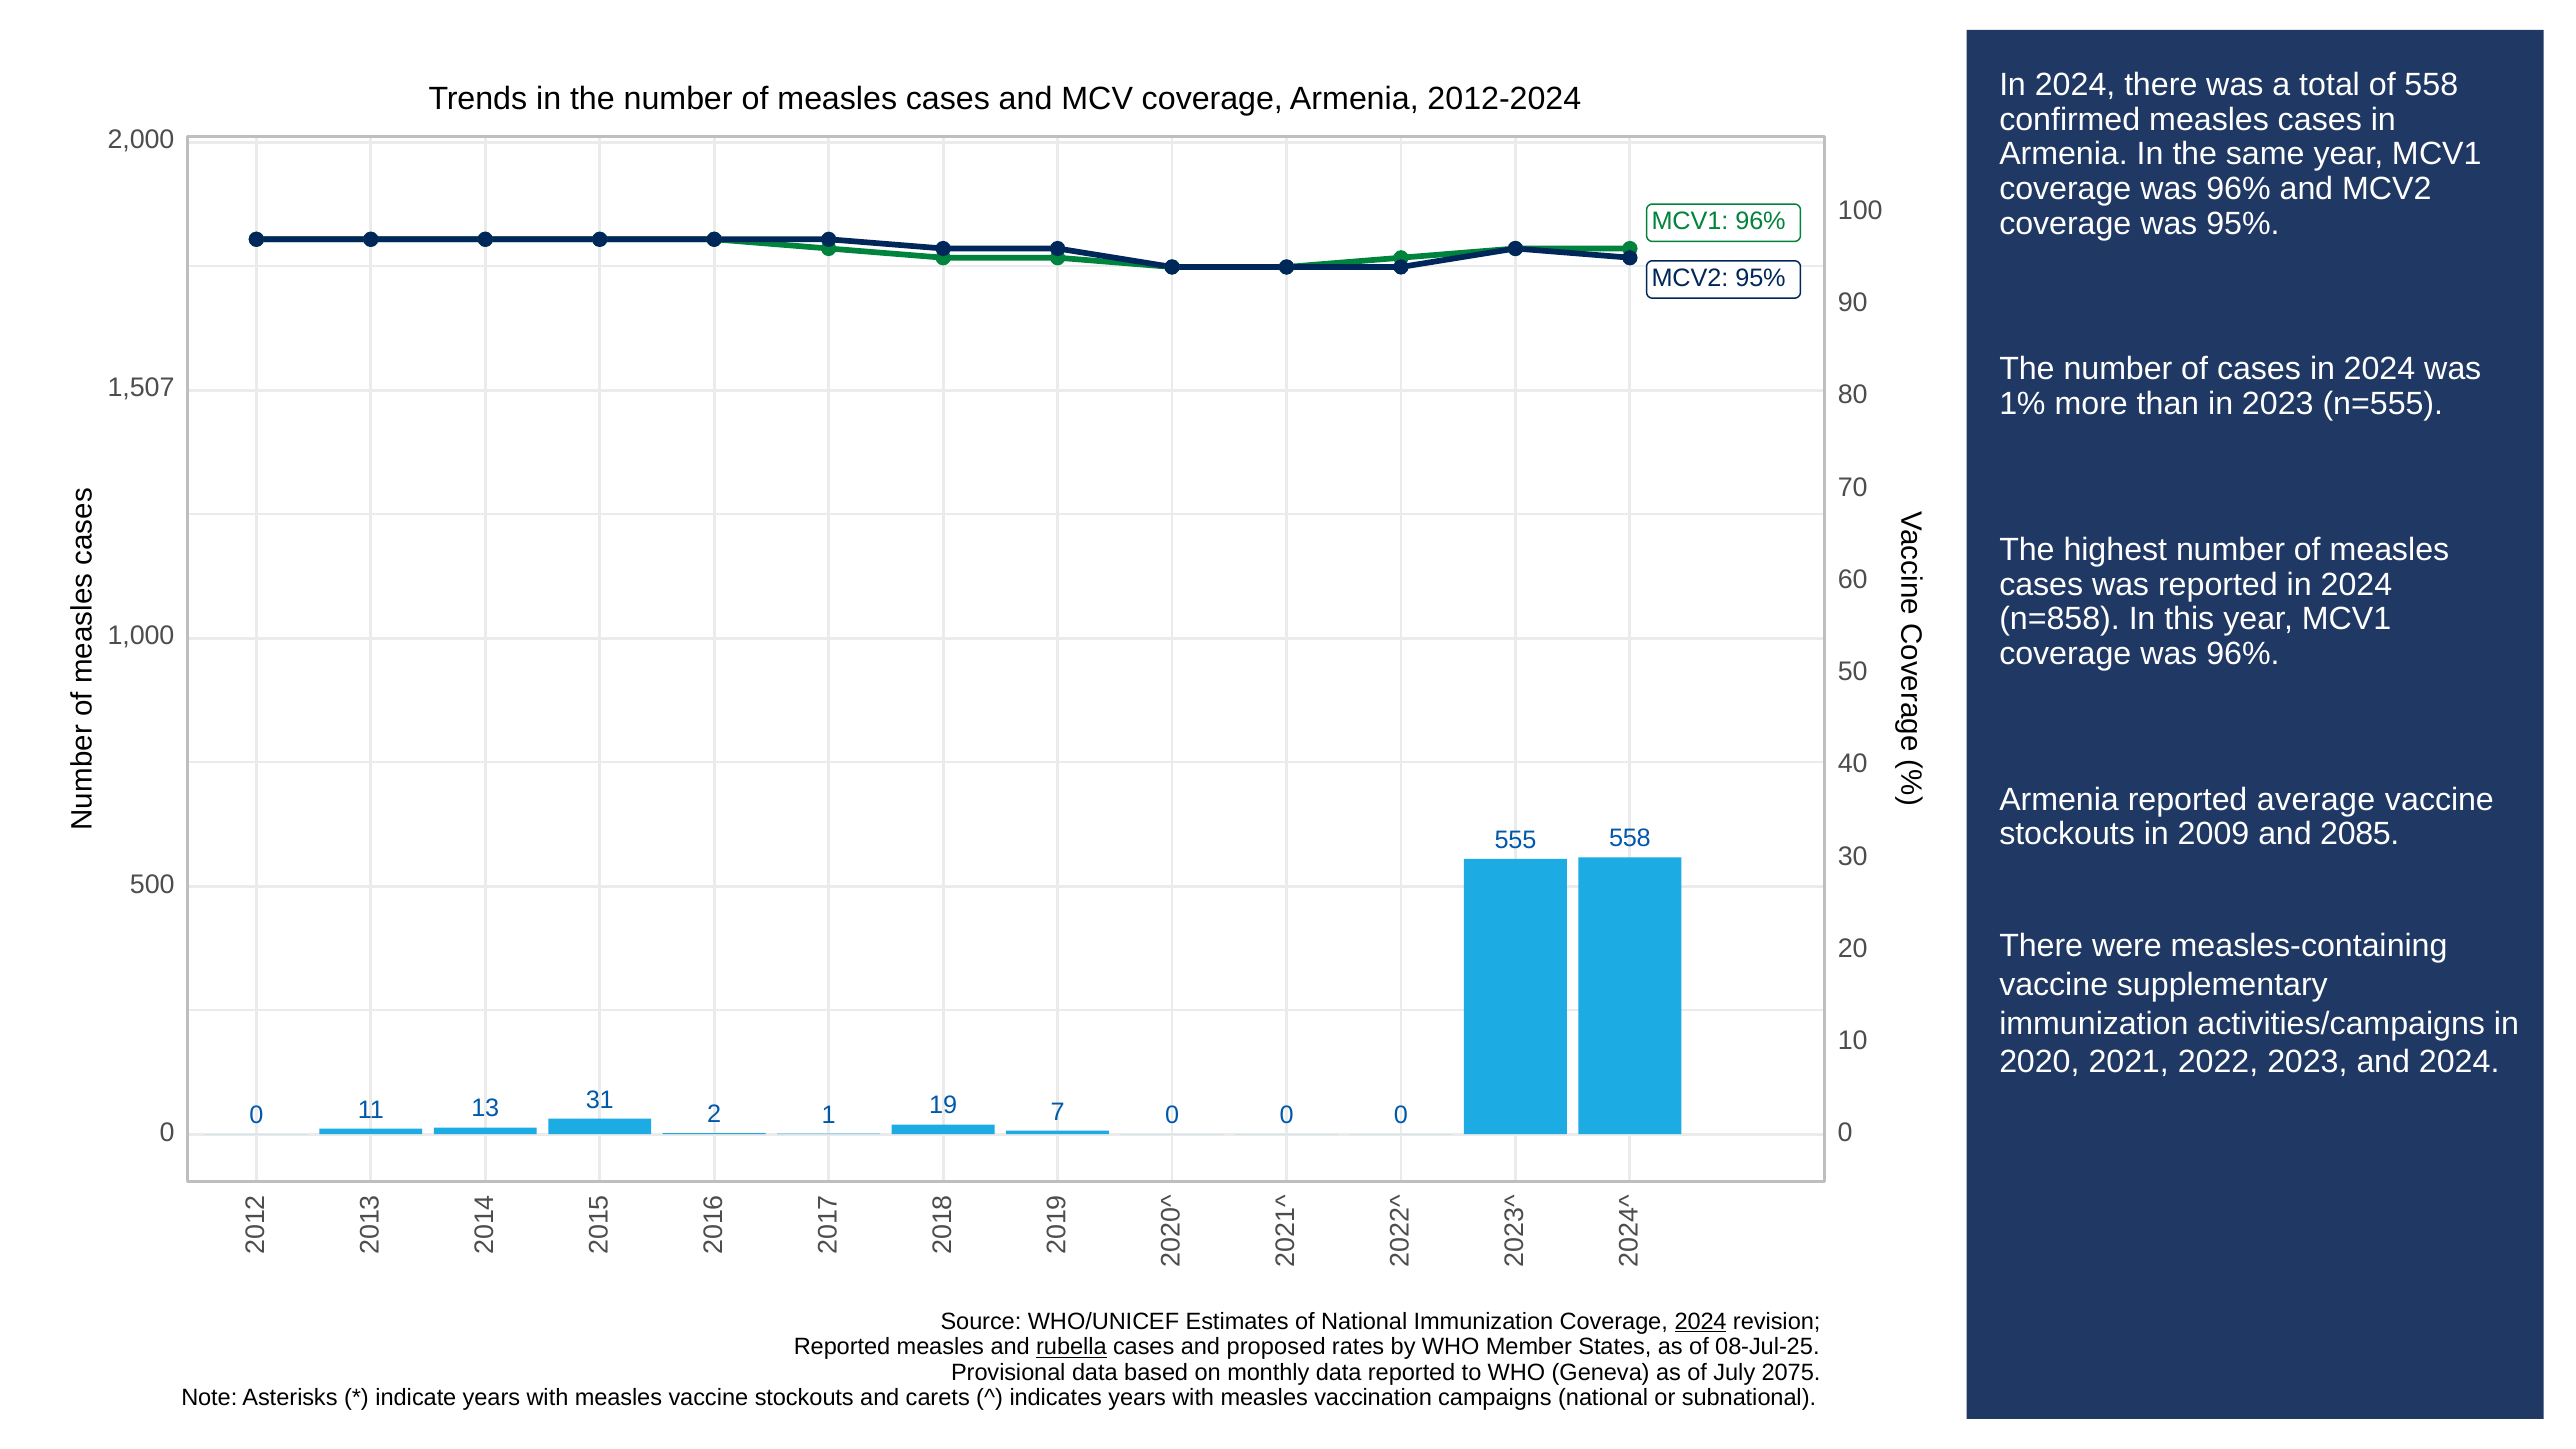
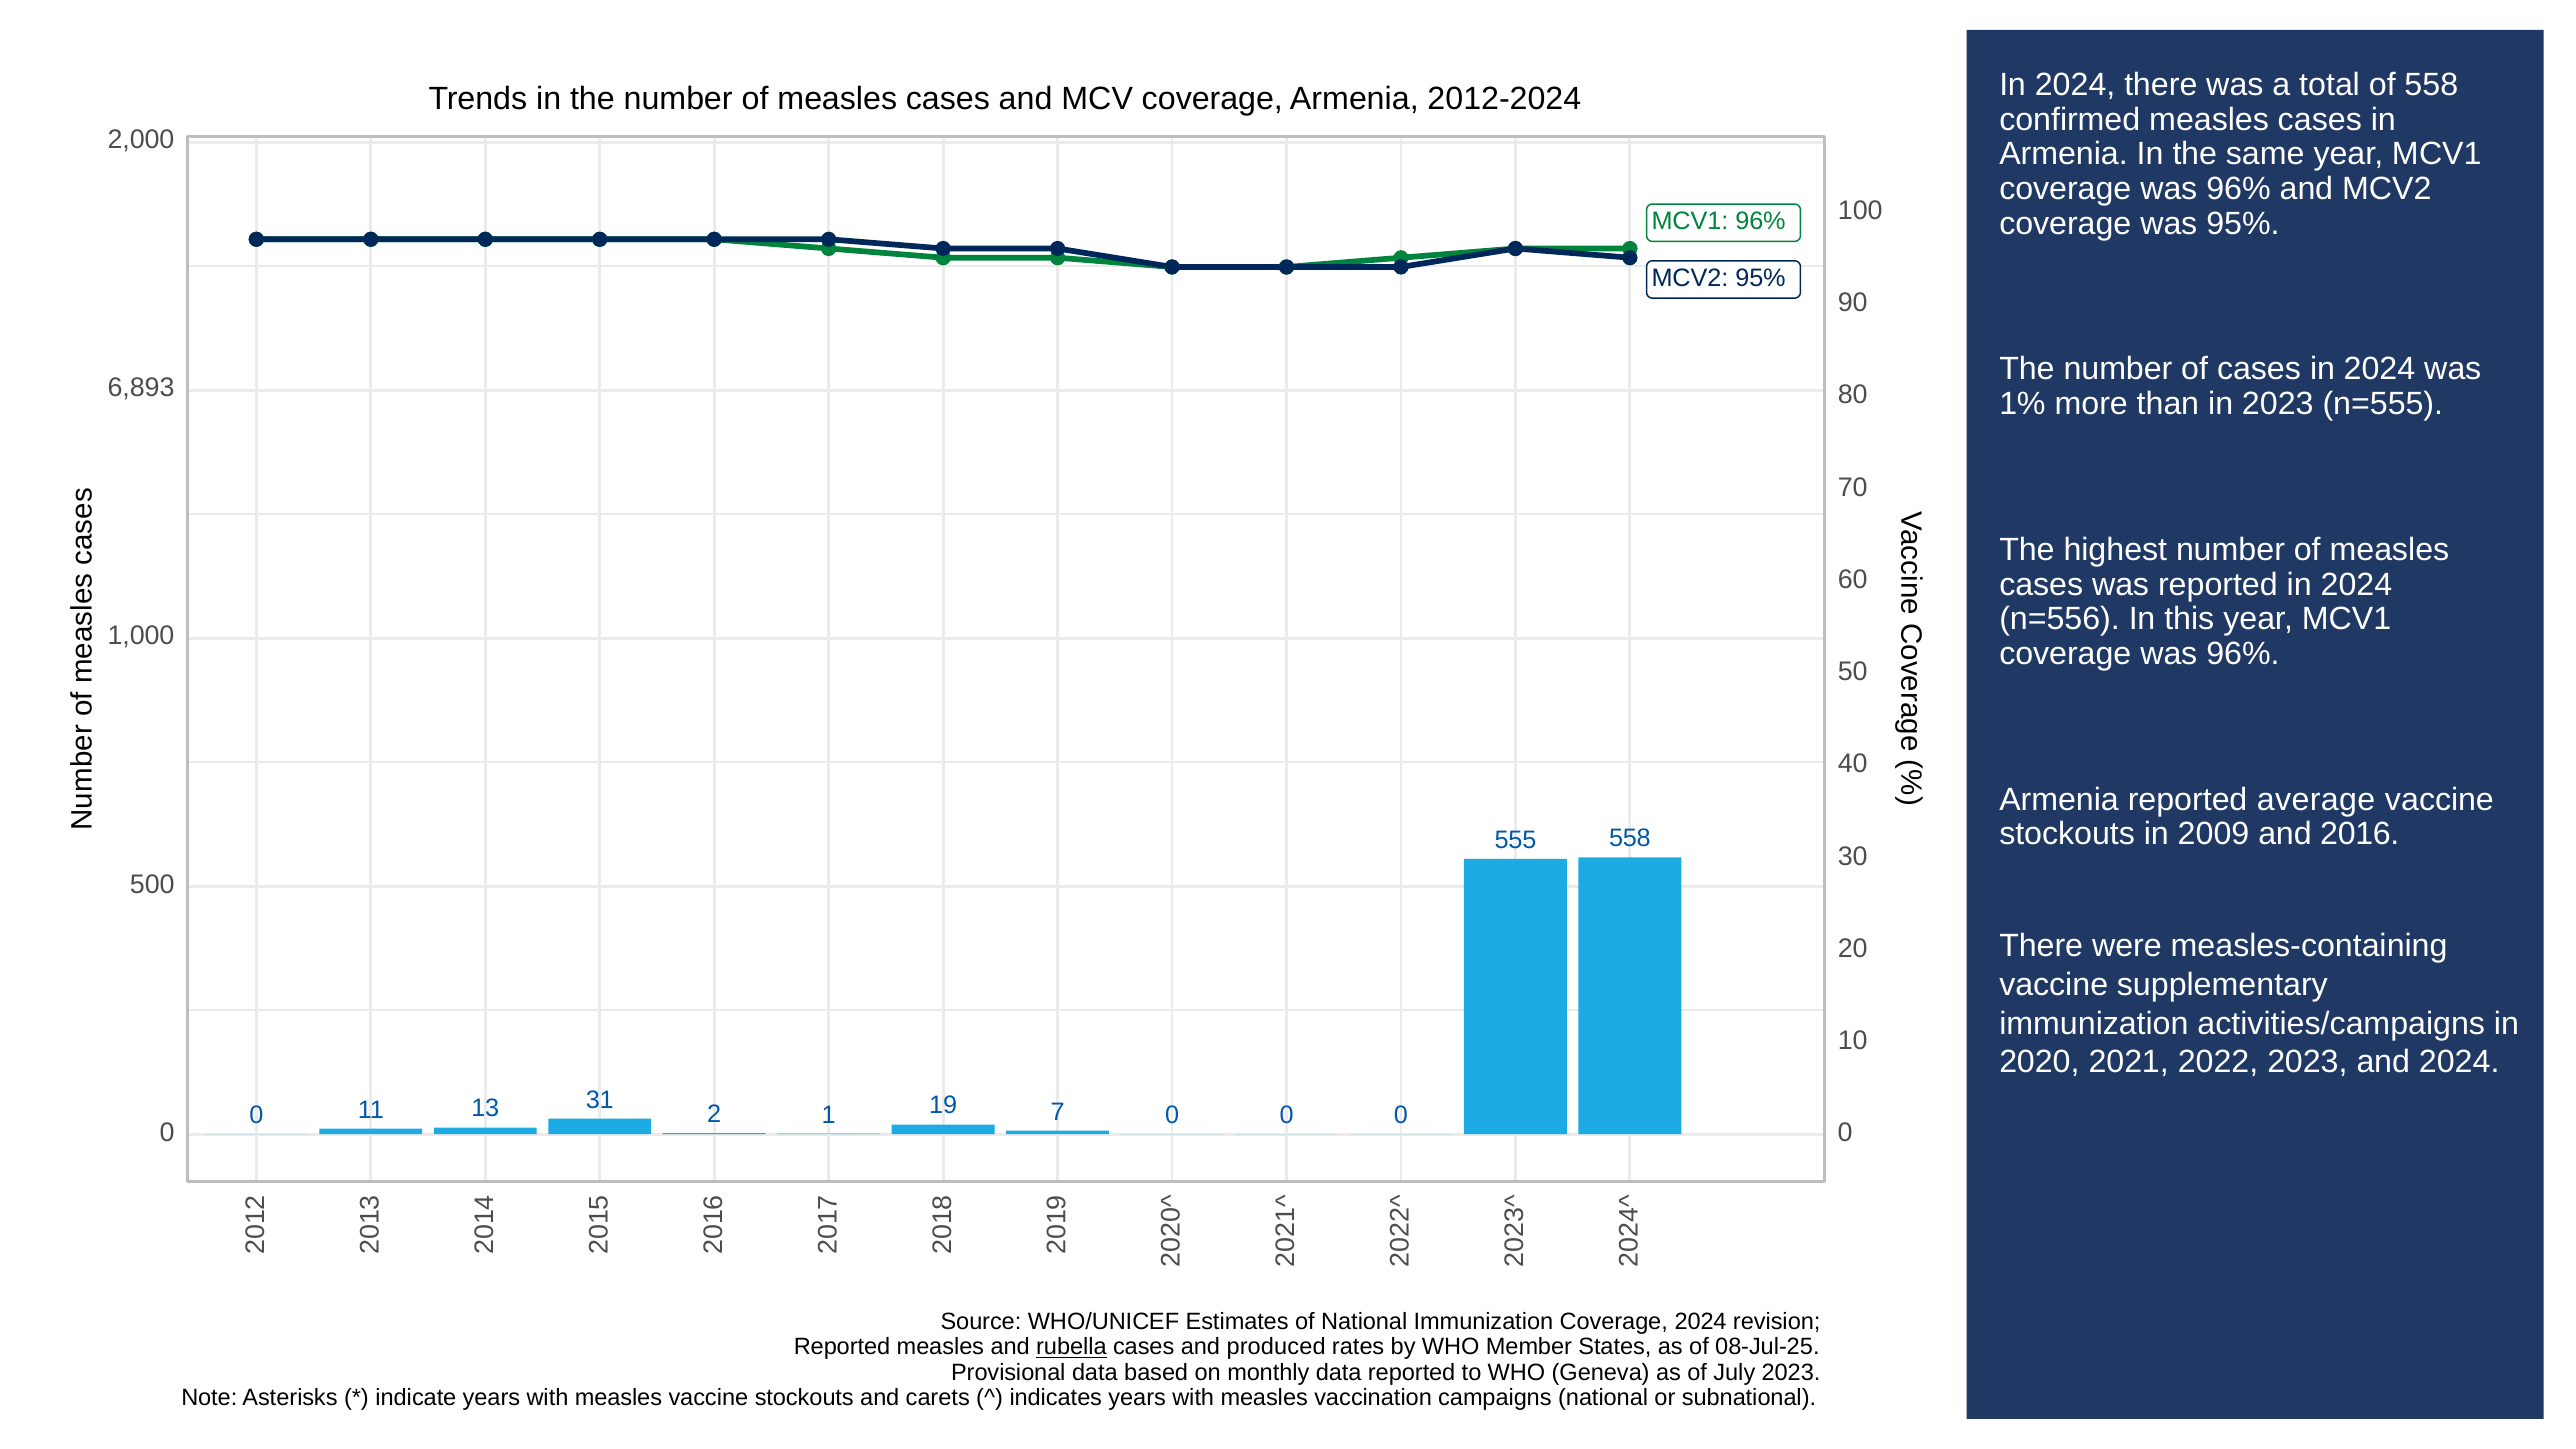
1,507: 1,507 -> 6,893 (141, 387)
n=858: n=858 -> n=556 (2060, 619)
2085: 2085 -> 2016 (2360, 834)
2024 underline: present -> none (1701, 1322)
proposed: proposed -> produced (1276, 1347)
July 2075: 2075 -> 2023 (1791, 1373)
